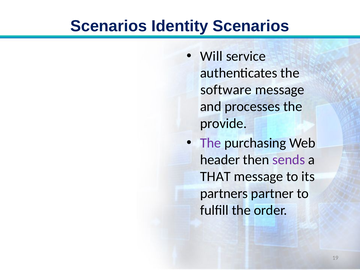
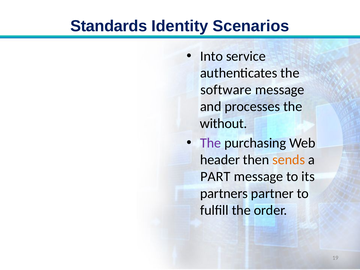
Scenarios: Scenarios -> Standards (109, 26)
Will: Will -> Into (211, 56)
provide: provide -> without (224, 123)
sends colour: purple -> orange (289, 160)
THAT: THAT -> PART (215, 177)
